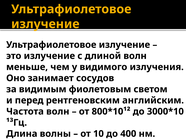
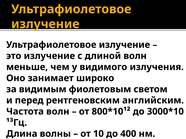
сосудов: сосудов -> широко (95, 78)
